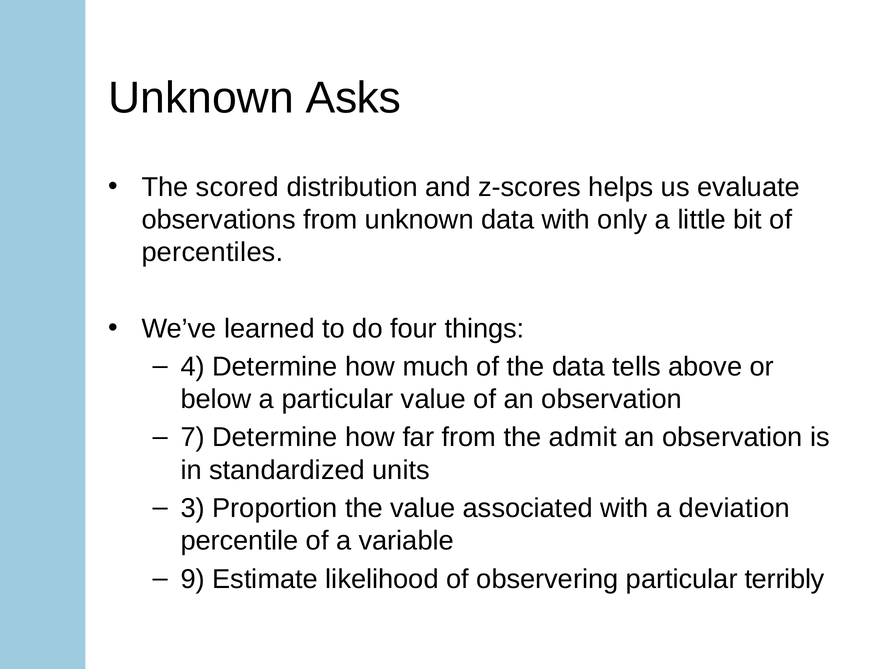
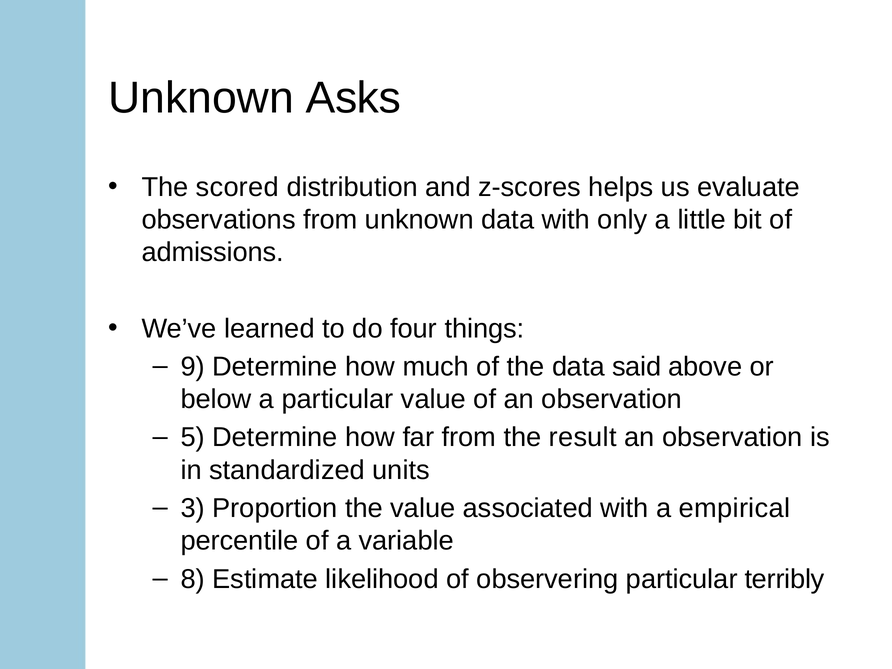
percentiles: percentiles -> admissions (213, 252)
4: 4 -> 9 (193, 367)
tells: tells -> said (637, 367)
7: 7 -> 5 (193, 437)
admit: admit -> result (583, 437)
deviation: deviation -> empirical (734, 508)
9: 9 -> 8 (193, 579)
